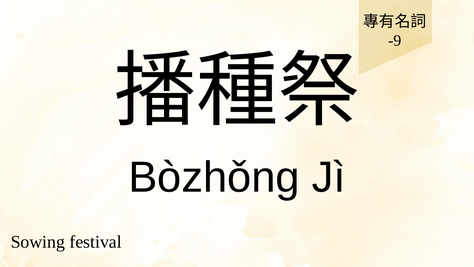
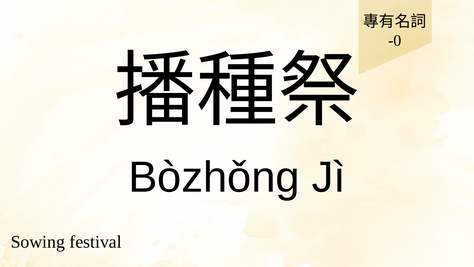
-9: -9 -> -0 (395, 40)
